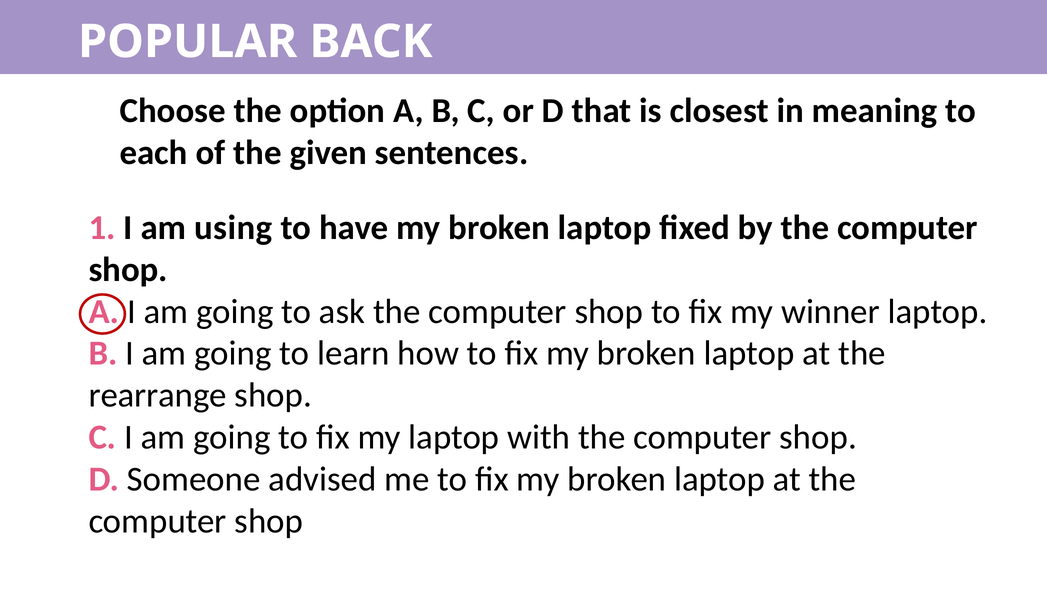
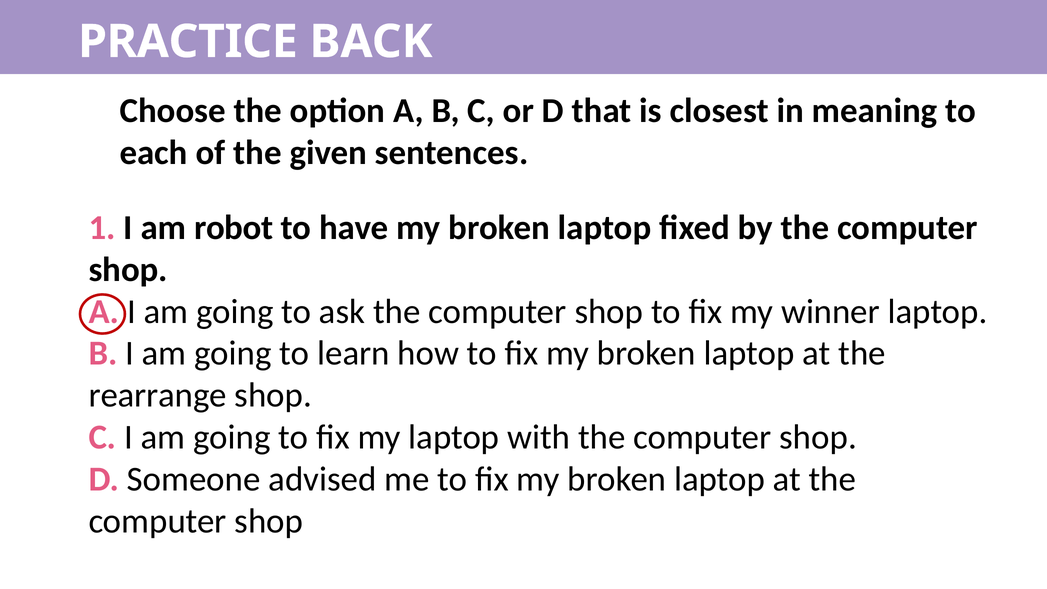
POPULAR: POPULAR -> PRACTICE (188, 42)
using: using -> robot (234, 228)
